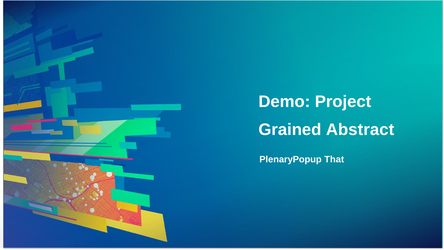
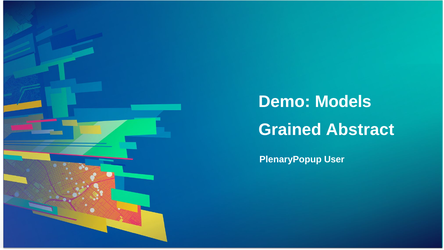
Project: Project -> Models (343, 102)
That: That -> User (334, 159)
